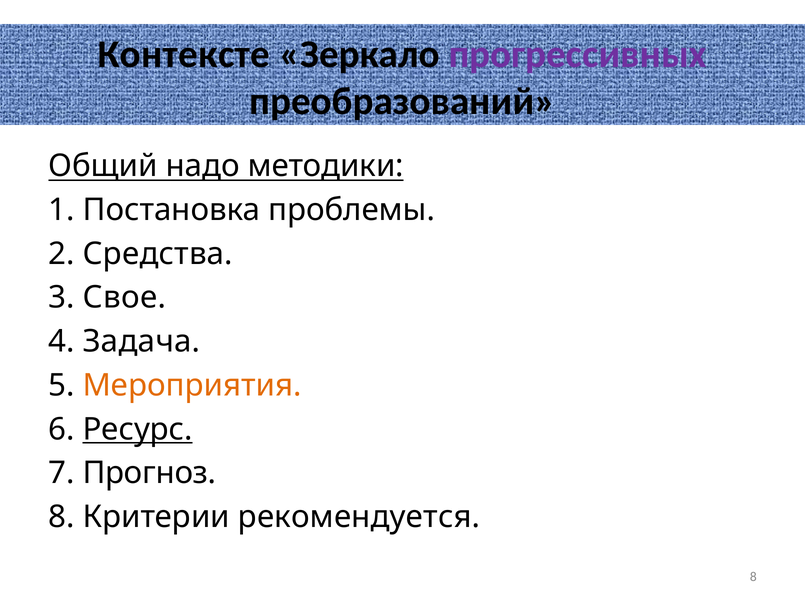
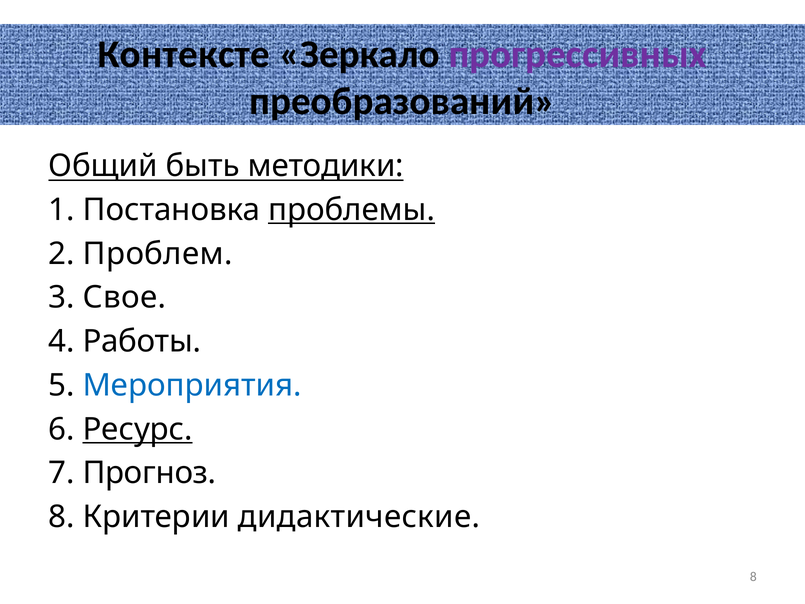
надо: надо -> быть (203, 166)
проблемы underline: none -> present (352, 210)
Средства: Средства -> Проблем (158, 254)
Задача: Задача -> Работы (142, 341)
Мероприятия colour: orange -> blue (192, 385)
рекомендуется: рекомендуется -> дидактические (359, 517)
